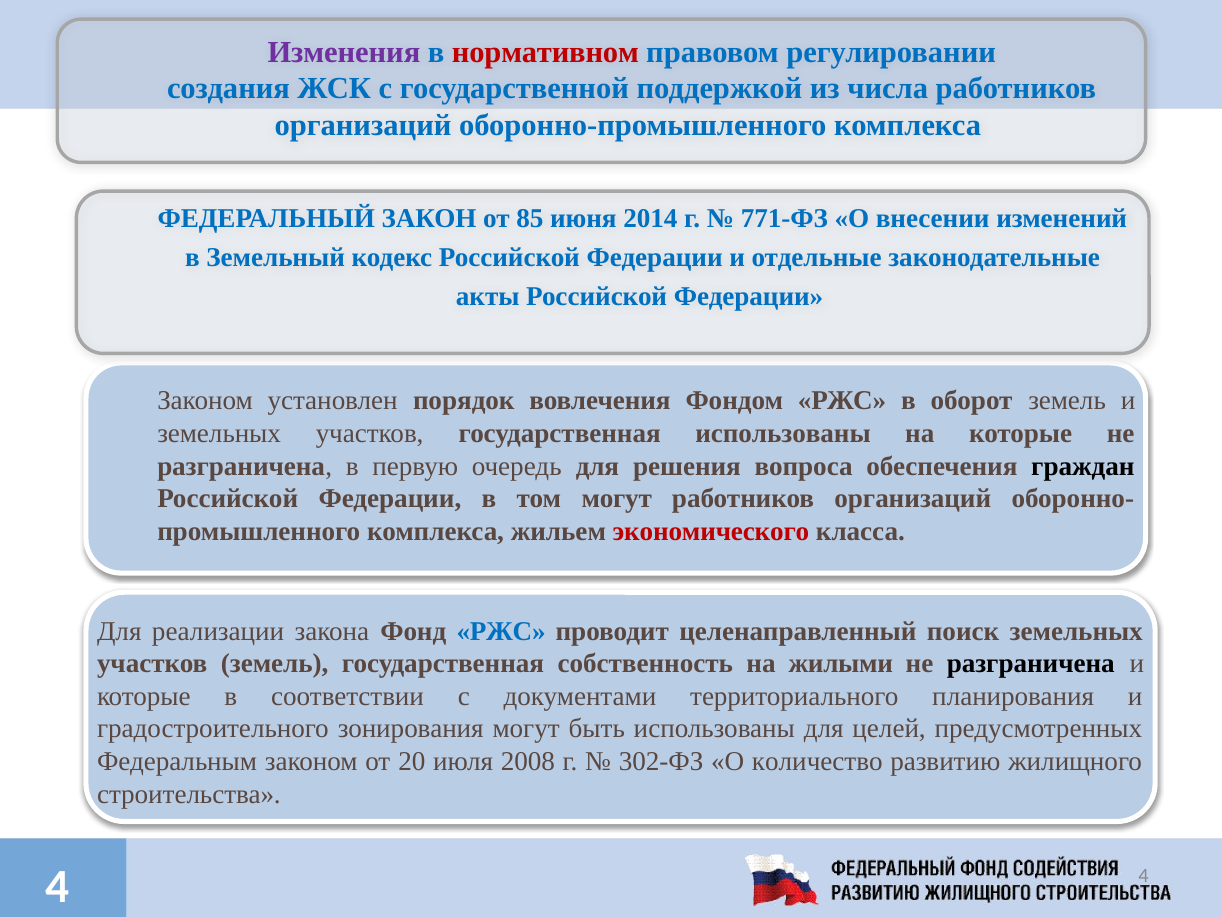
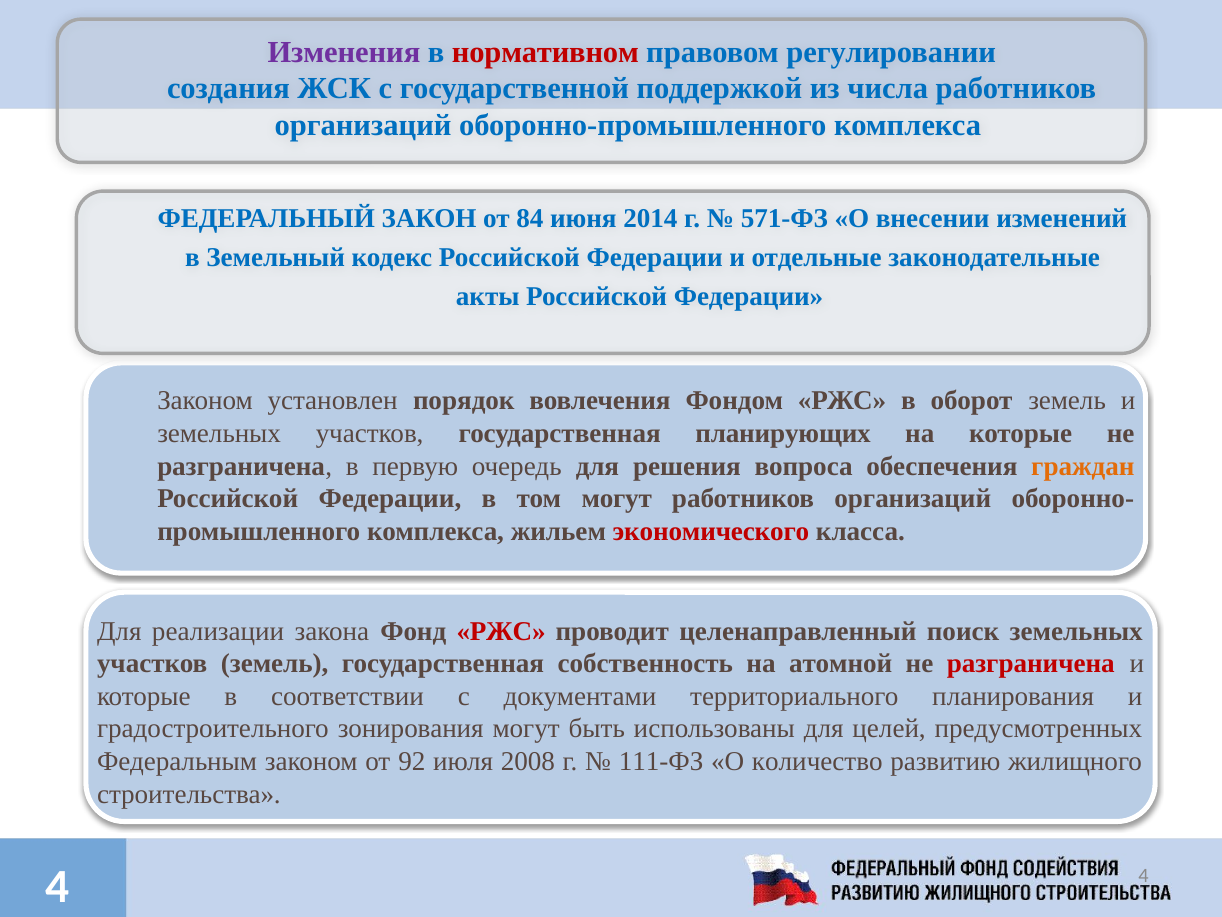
85: 85 -> 84 (530, 219)
771-ФЗ: 771-ФЗ -> 571-ФЗ (784, 219)
государственная использованы: использованы -> планирующих (783, 433)
граждан colour: black -> orange (1083, 466)
РЖС colour: blue -> red (501, 631)
жилыми: жилыми -> атомной (841, 663)
разграничена colour: black -> red (1031, 663)
20: 20 -> 92 (412, 761)
302-ФЗ: 302-ФЗ -> 111-ФЗ (661, 761)
